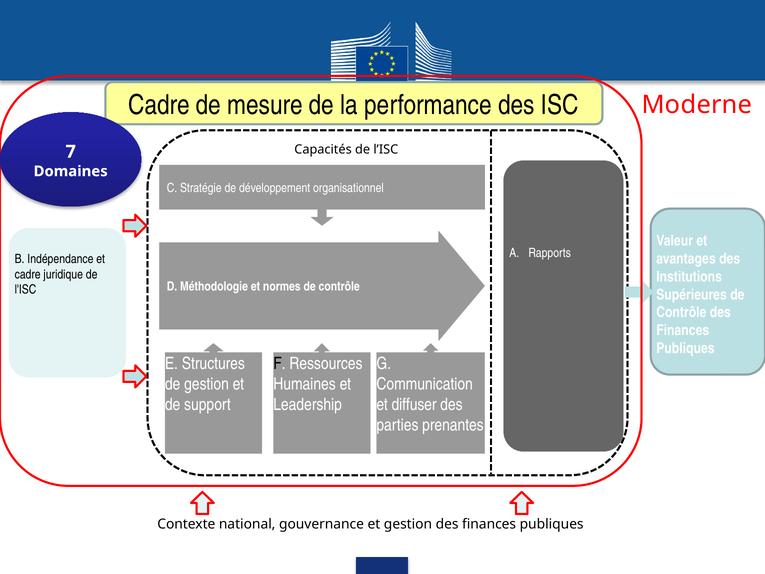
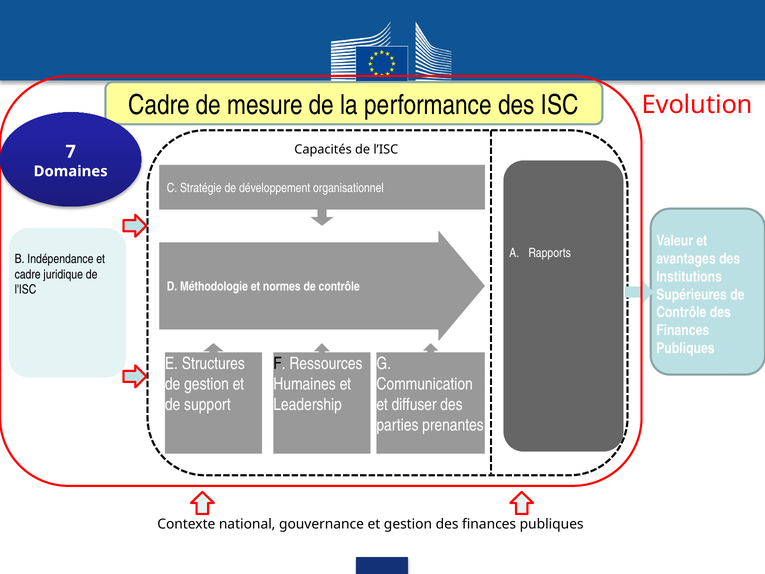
Moderne: Moderne -> Evolution (697, 105)
